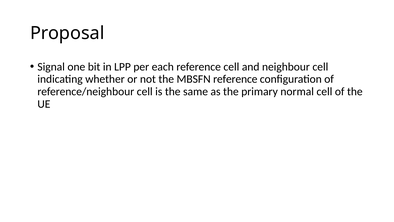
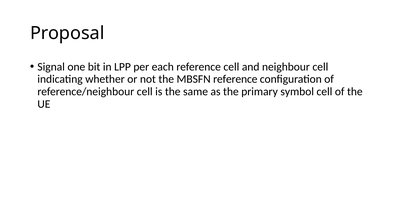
normal: normal -> symbol (297, 91)
